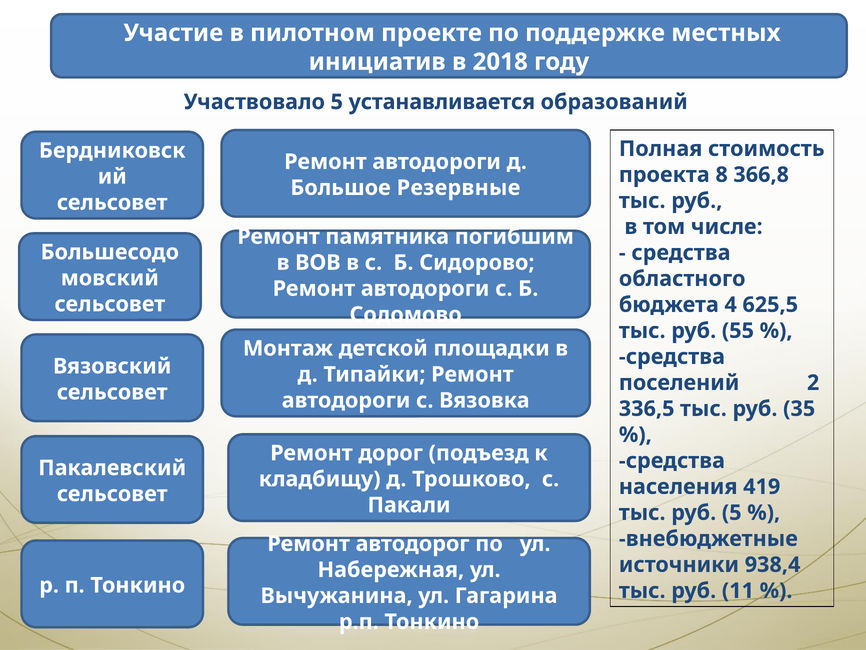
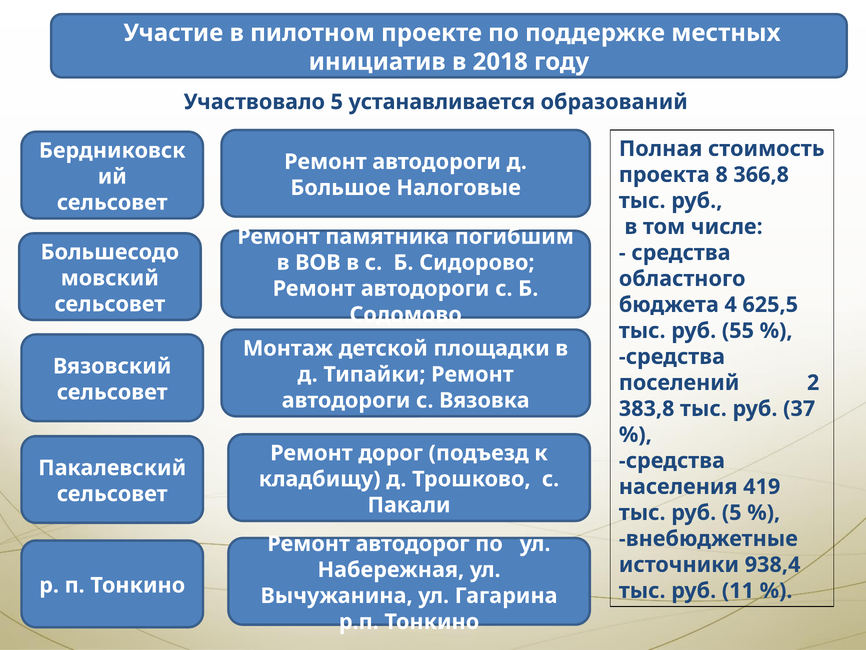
Резервные: Резервные -> Налоговые (459, 188)
336,5: 336,5 -> 383,8 (647, 408)
35: 35 -> 37 (799, 408)
